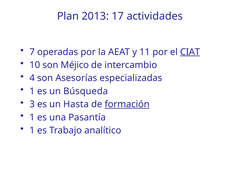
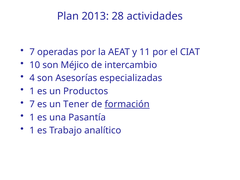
17: 17 -> 28 (118, 16)
CIAT underline: present -> none (190, 52)
Búsqueda: Búsqueda -> Productos (86, 91)
3: 3 -> 7 (32, 104)
Hasta: Hasta -> Tener (76, 104)
